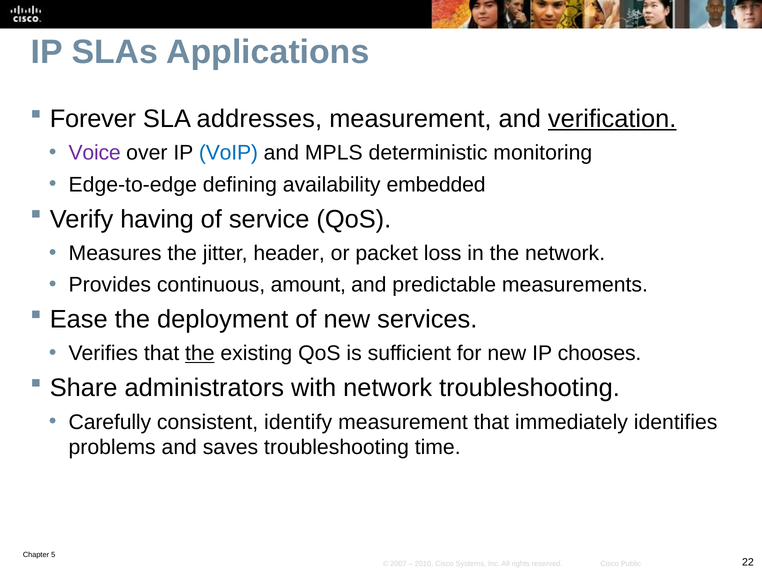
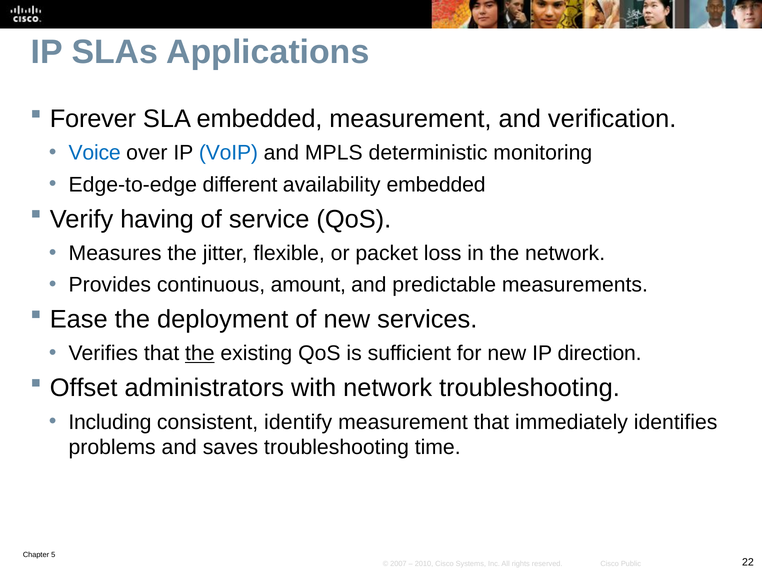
SLA addresses: addresses -> embedded (260, 119)
verification underline: present -> none (612, 119)
Voice colour: purple -> blue (95, 153)
defining: defining -> different (240, 185)
header: header -> flexible (289, 253)
chooses: chooses -> direction (600, 354)
Share: Share -> Offset (84, 388)
Carefully: Carefully -> Including (110, 422)
